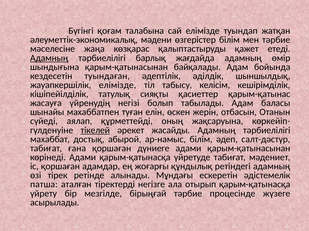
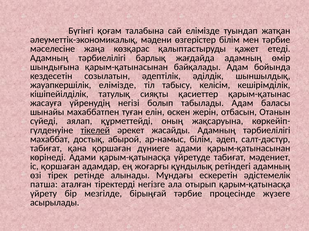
Адамның underline: present -> none (49, 58)
туындаған: туындаған -> созылатын (107, 76)
ғана: ғана -> қана (77, 149)
